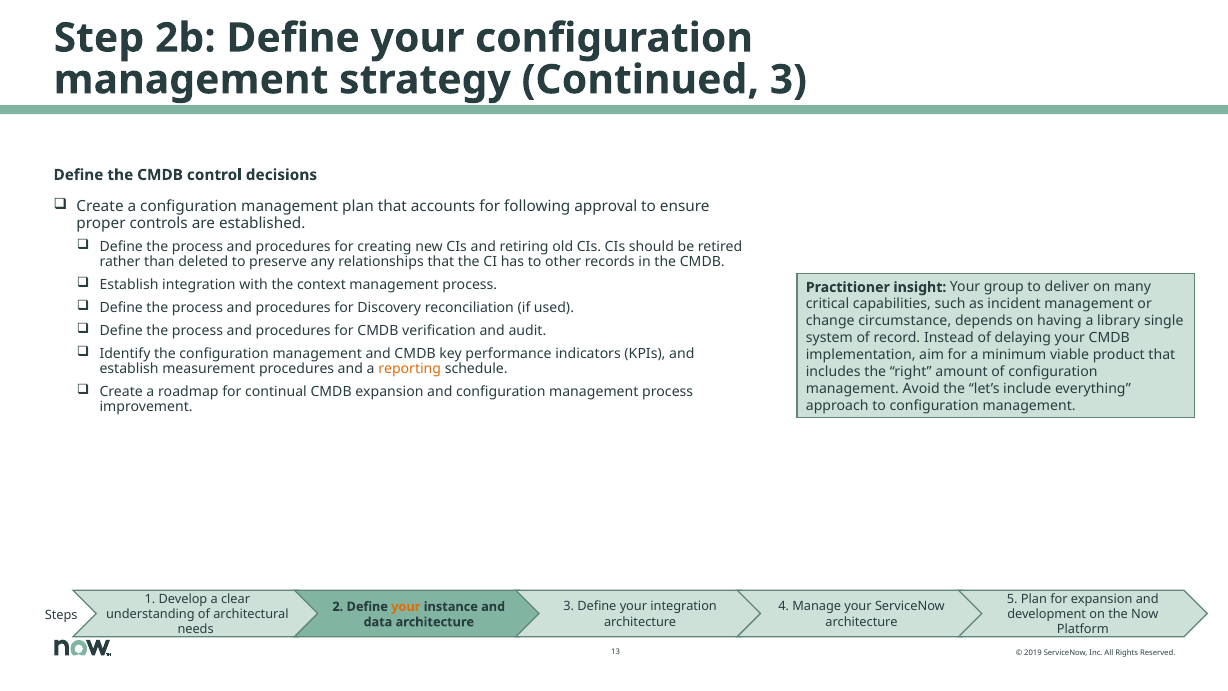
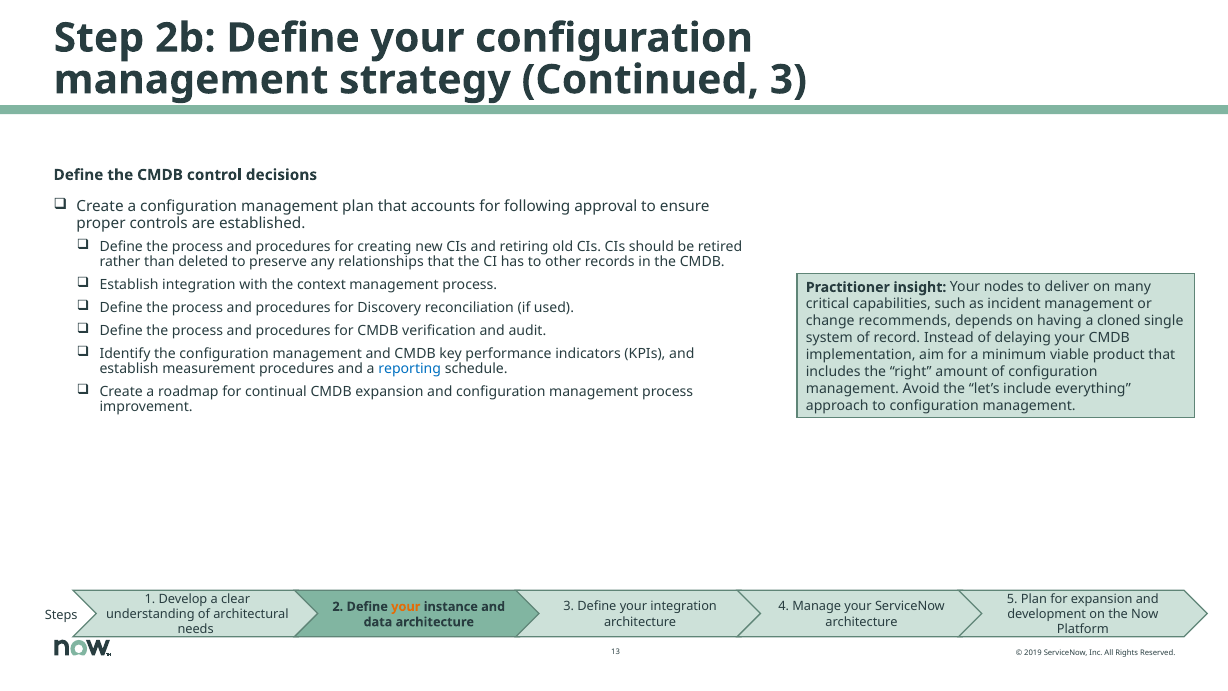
group: group -> nodes (1004, 287)
circumstance: circumstance -> recommends (905, 321)
library: library -> cloned (1119, 321)
reporting colour: orange -> blue (410, 369)
